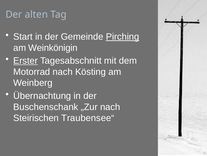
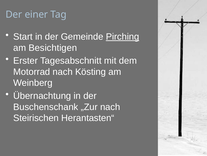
alten: alten -> einer (36, 14)
Weinkönigin: Weinkönigin -> Besichtigen (53, 48)
Erster underline: present -> none (26, 60)
Traubensee“: Traubensee“ -> Herantasten“ (88, 118)
